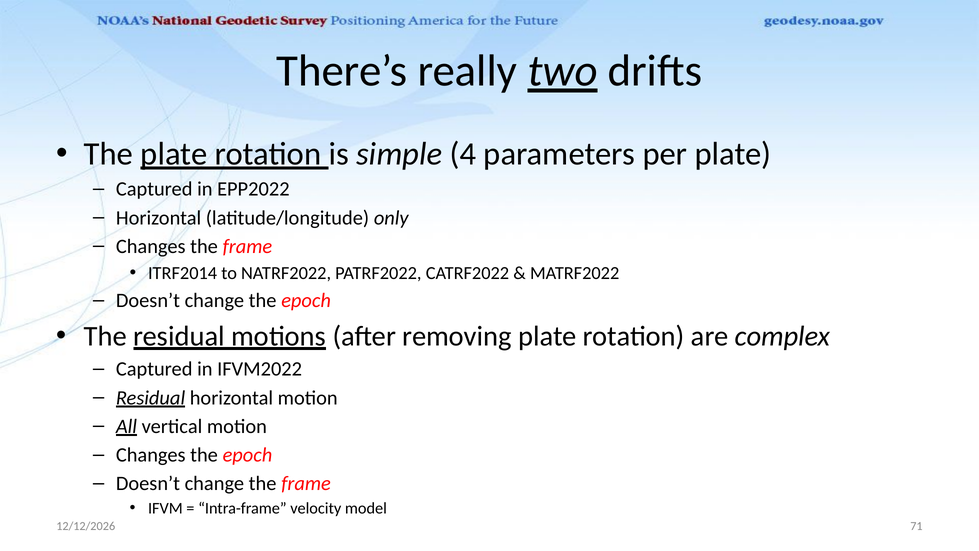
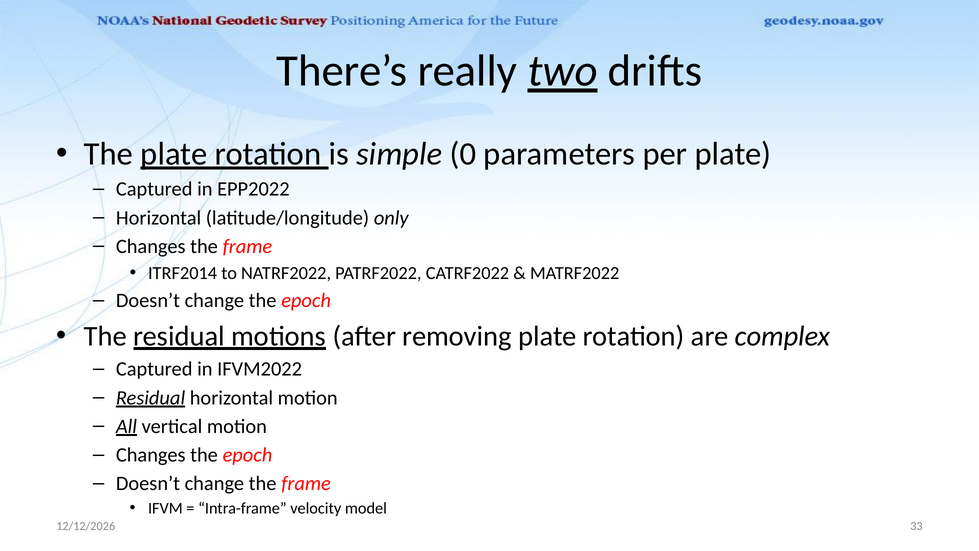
4: 4 -> 0 (463, 154)
71: 71 -> 33 (916, 526)
